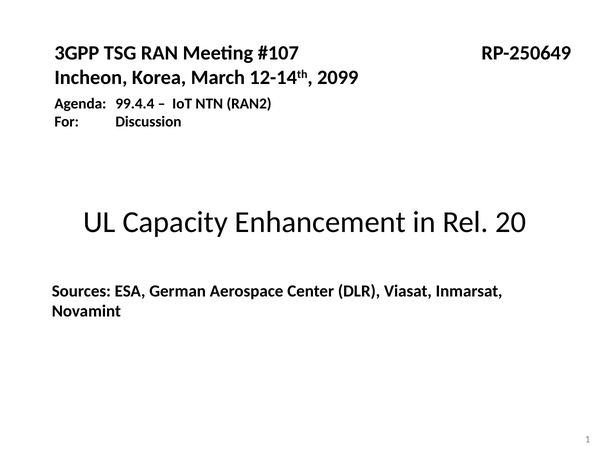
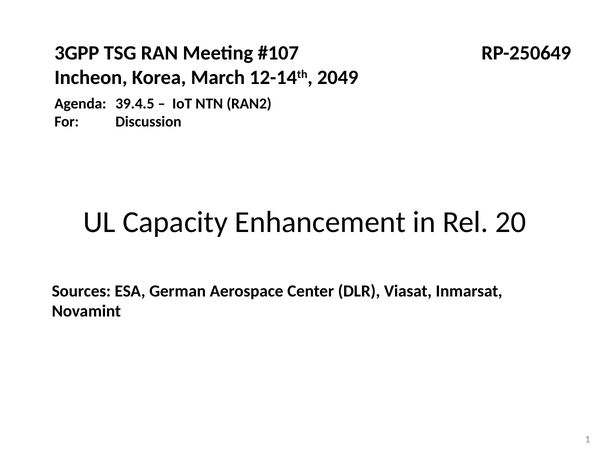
2099: 2099 -> 2049 (338, 78)
99.4.4: 99.4.4 -> 39.4.5 (135, 104)
